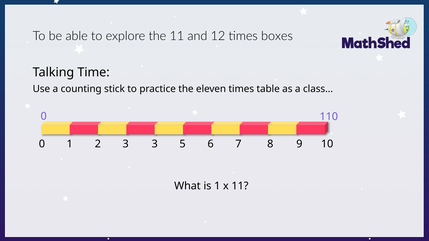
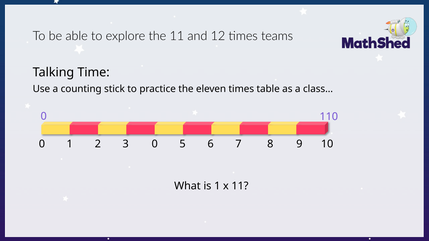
boxes: boxes -> teams (277, 36)
3 3: 3 -> 0 (155, 144)
